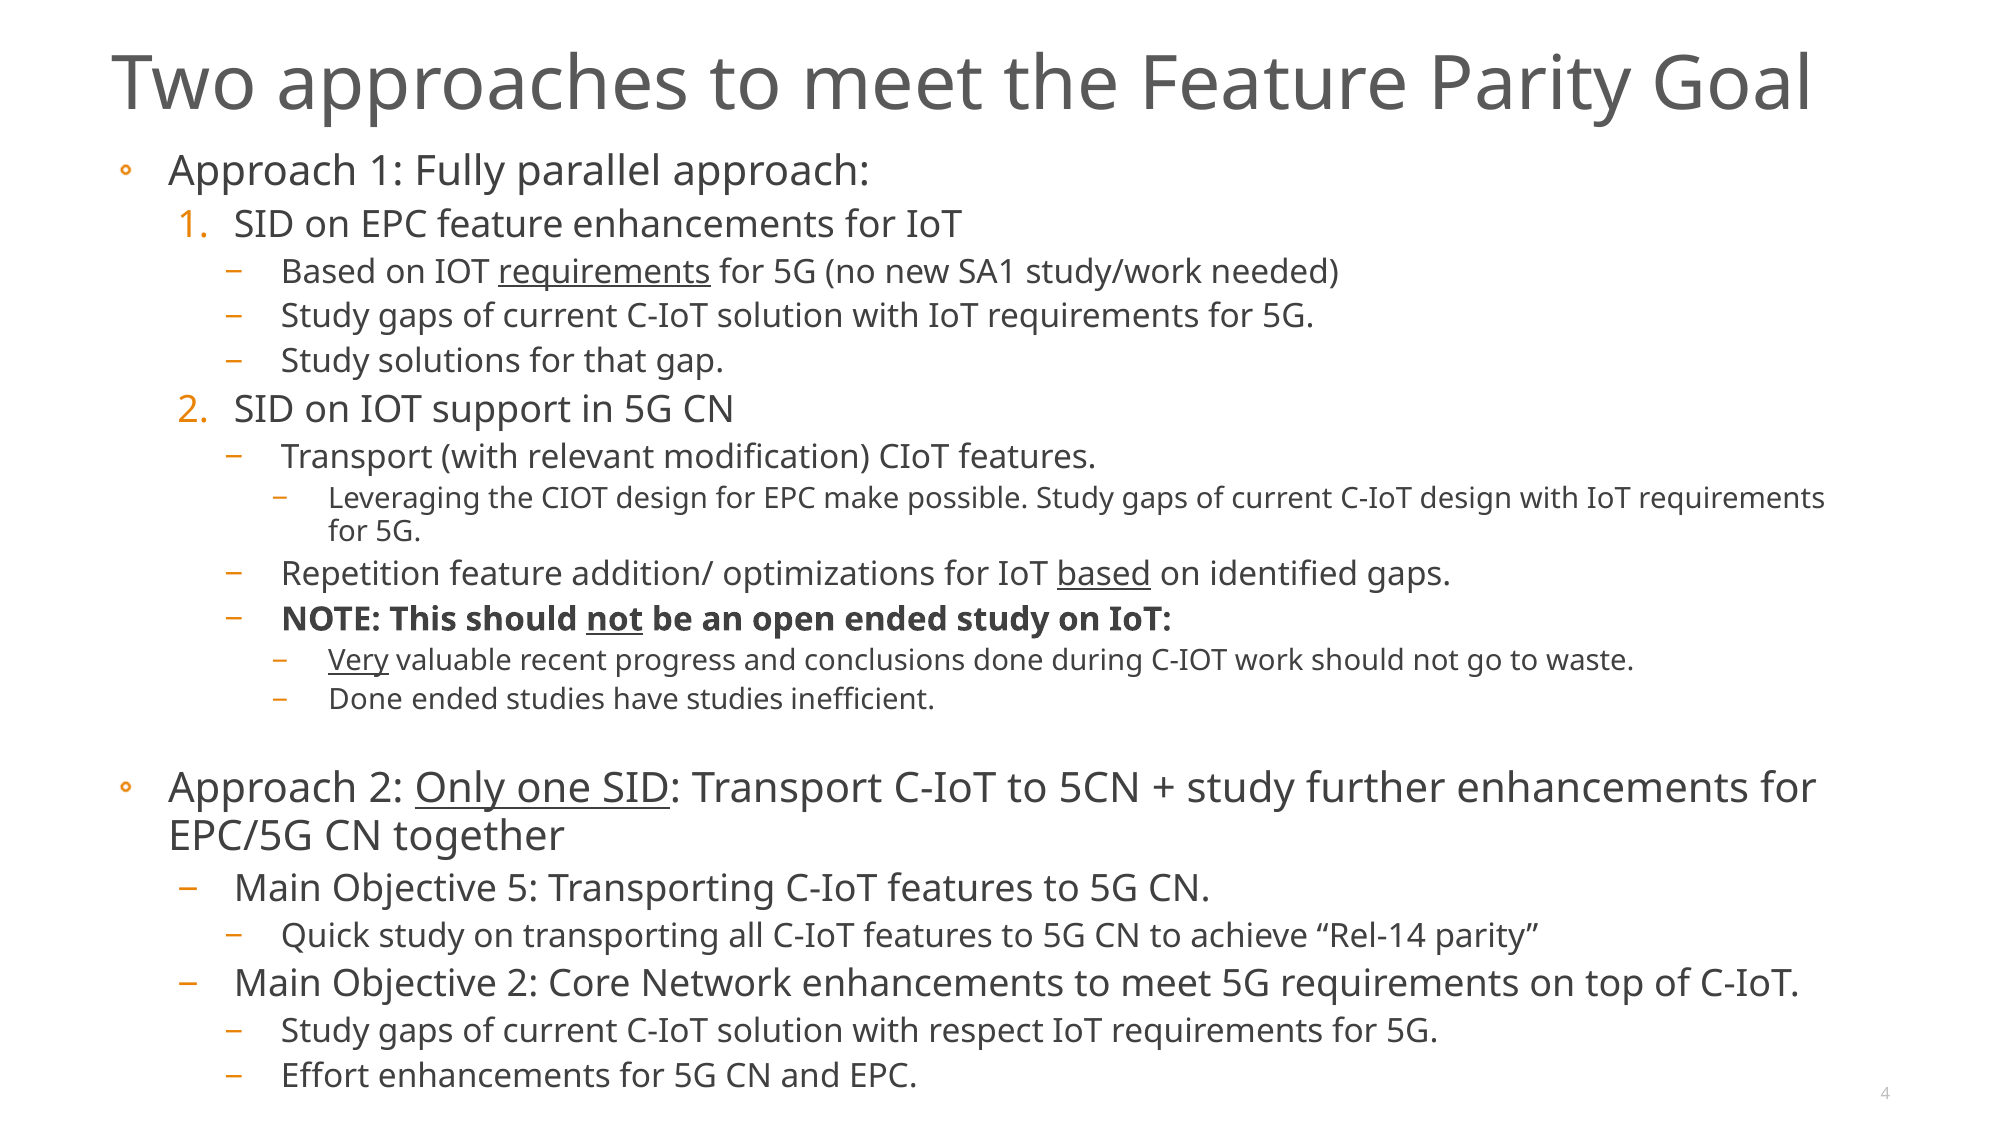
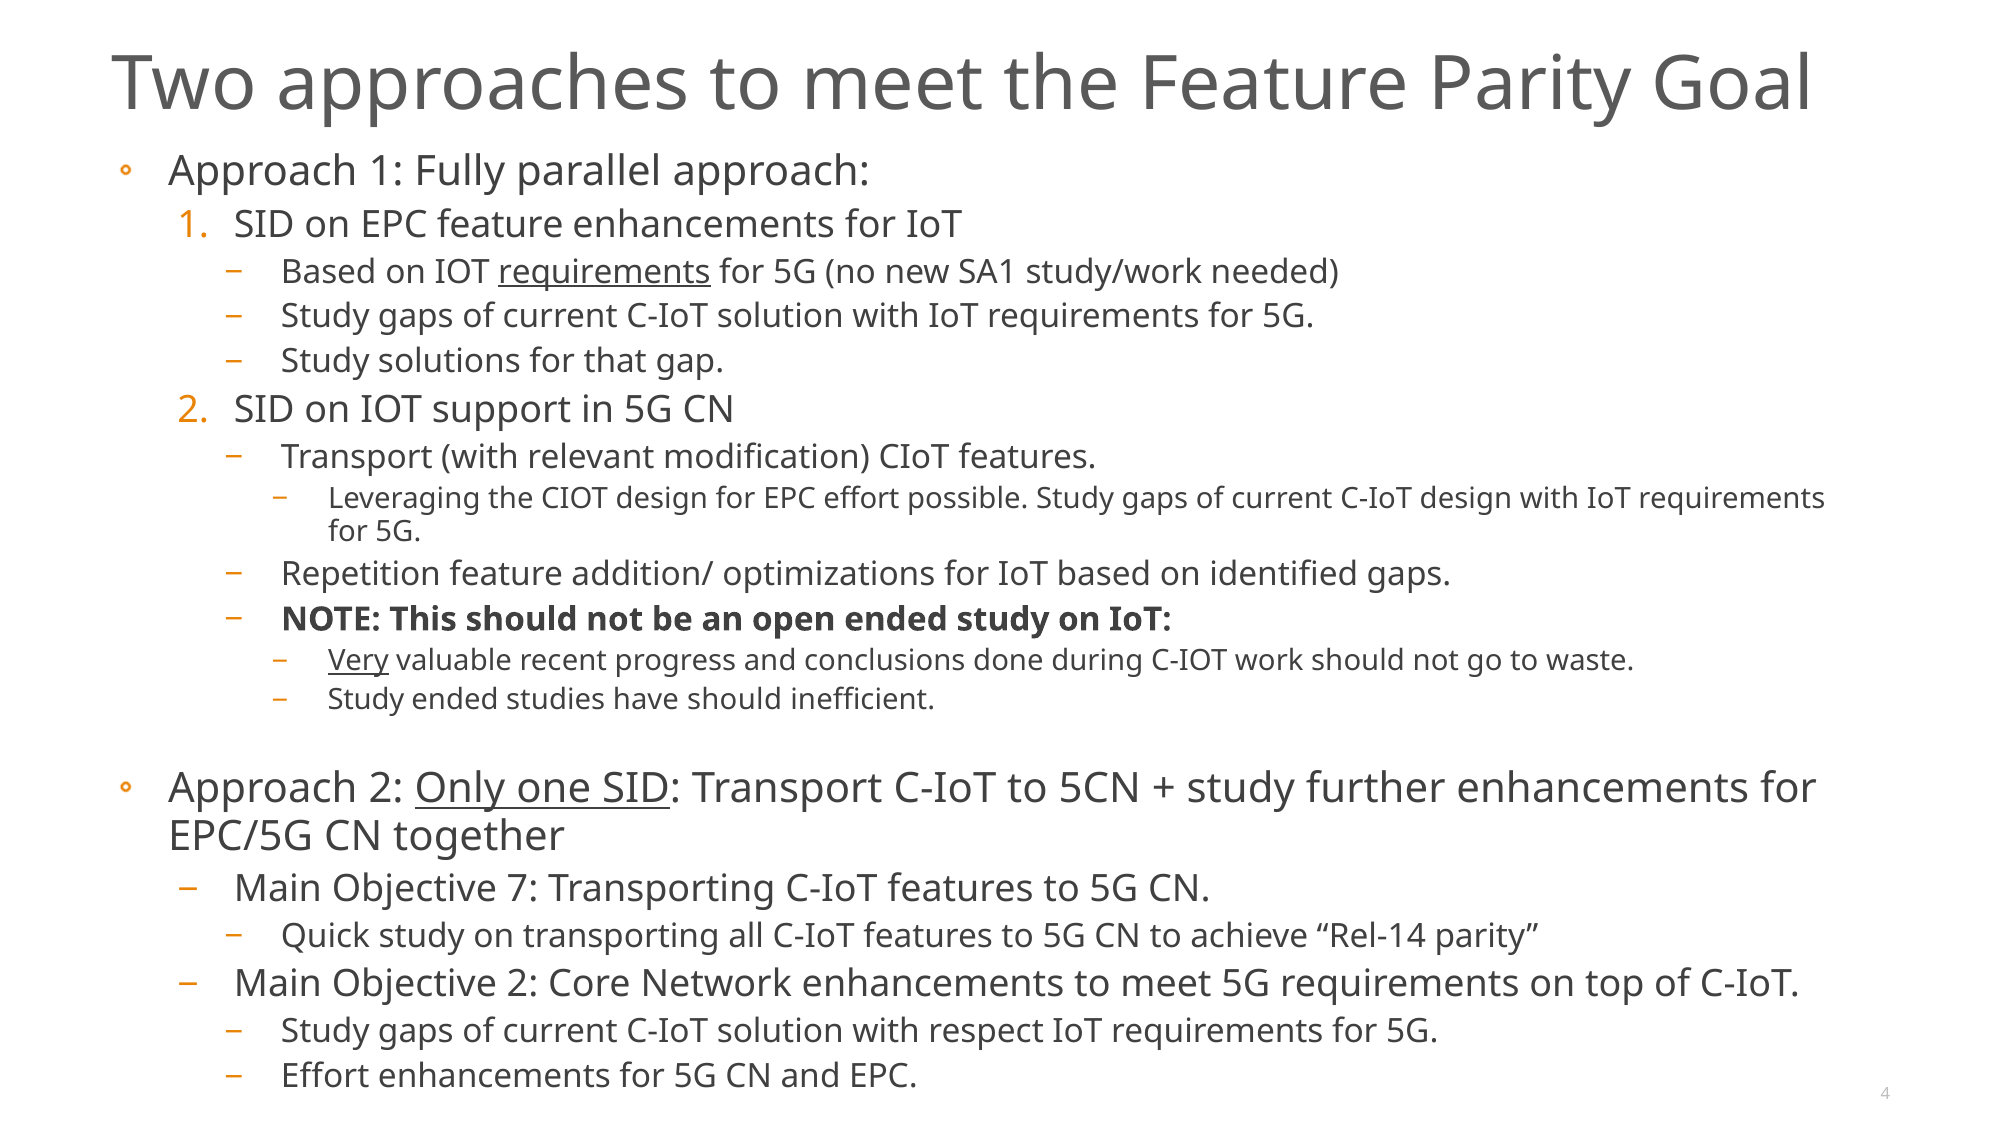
EPC make: make -> effort (861, 499)
based underline: present -> none (1104, 574)
not underline: present -> none (615, 619)
Done: Done -> Study (366, 700)
have studies: studies -> should (735, 700)
5: 5 -> 7 (523, 889)
